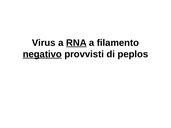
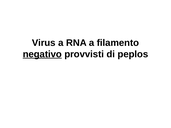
RNA underline: present -> none (76, 43)
